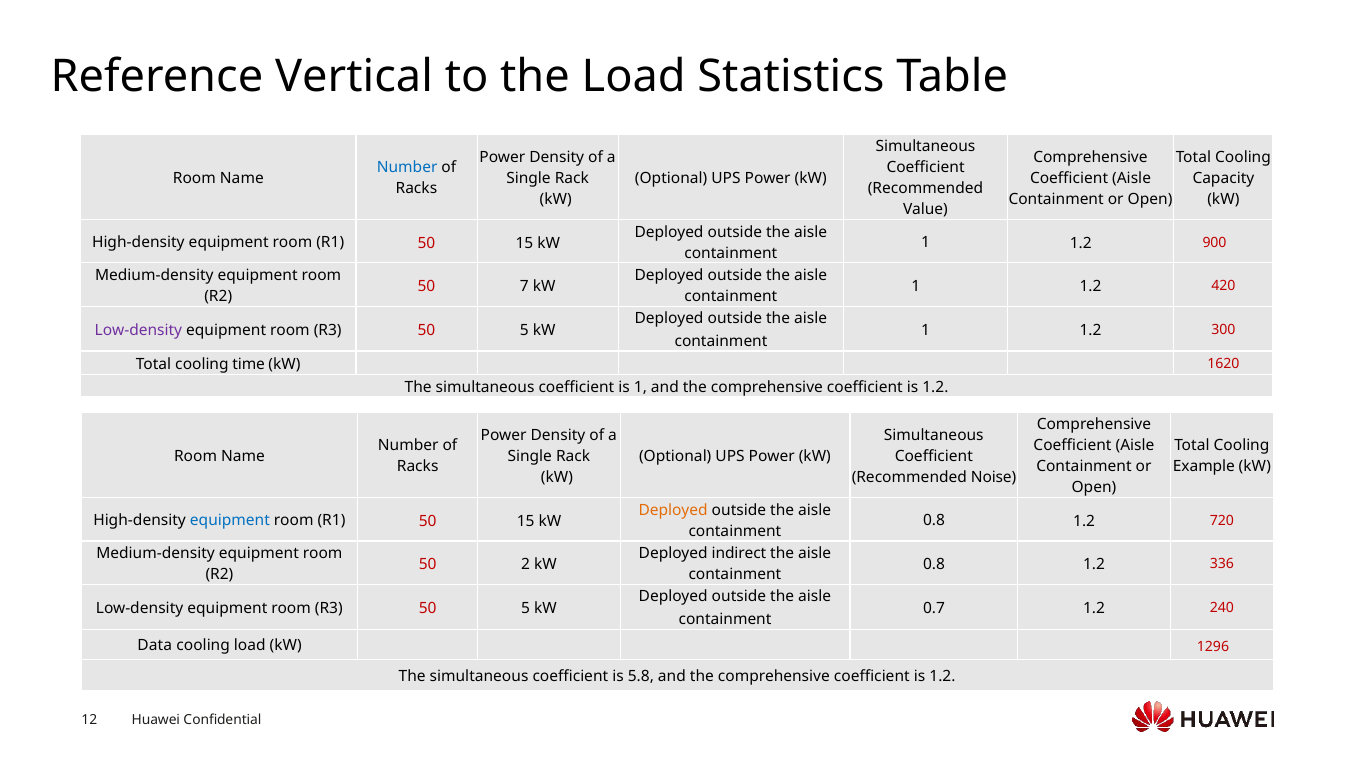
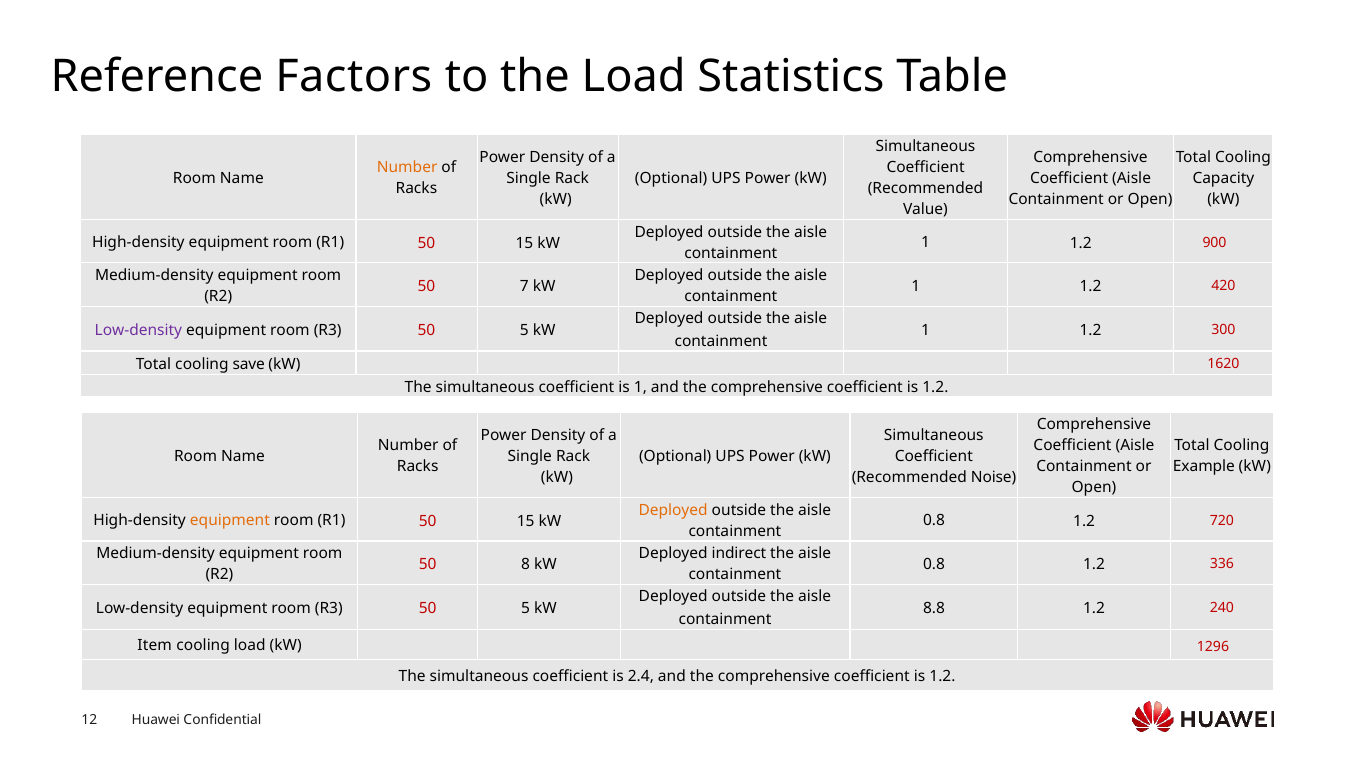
Vertical: Vertical -> Factors (354, 77)
Number colour: blue -> orange (407, 168)
time: time -> save (249, 365)
equipment colour: blue -> orange (230, 521)
2: 2 -> 8 (526, 565)
0.7: 0.7 -> 8.8 (934, 609)
Data: Data -> Item (155, 646)
5.8: 5.8 -> 2.4 (641, 677)
